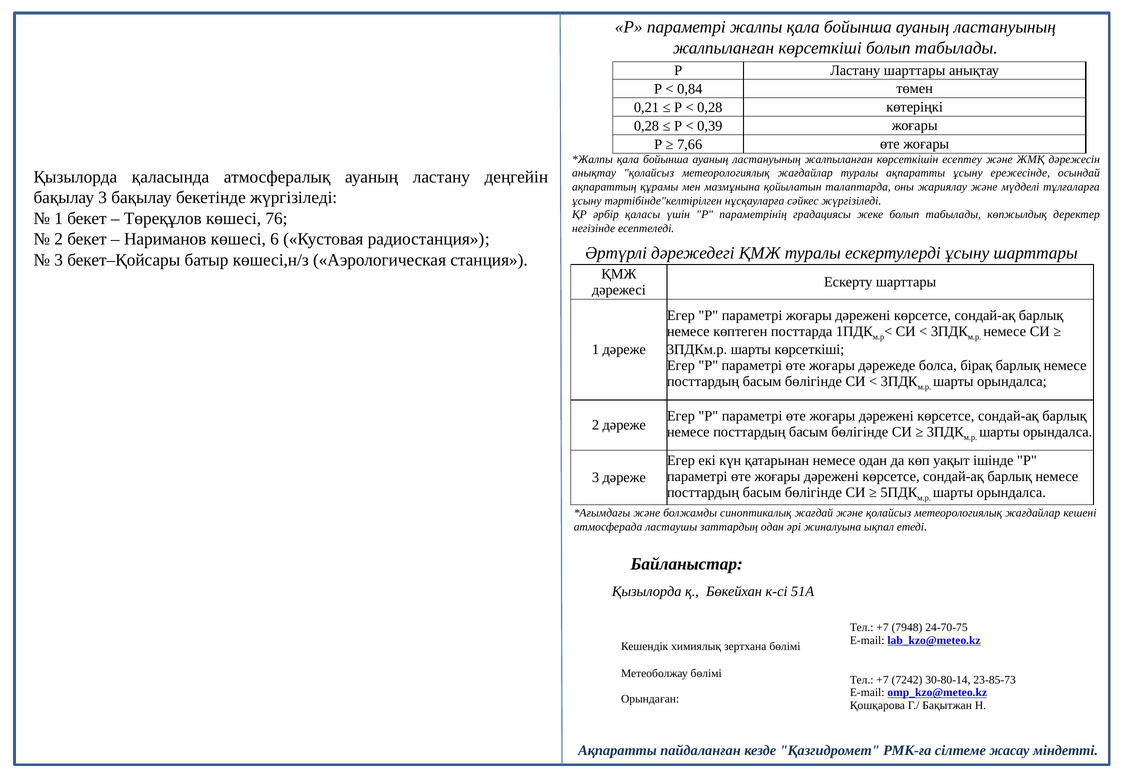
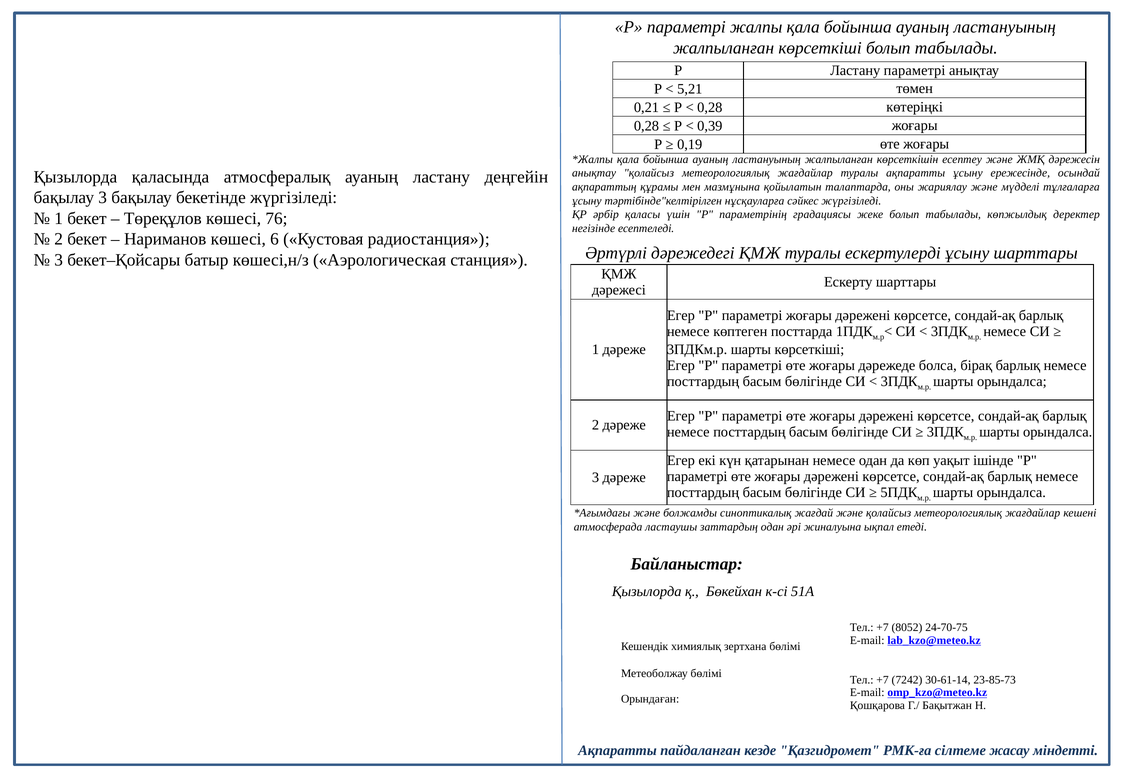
Ластану шарттары: шарттары -> параметрі (915, 71)
0,84: 0,84 -> 5,21 (690, 89)
7,66: 7,66 -> 0,19 (690, 145)
7948: 7948 -> 8052 (907, 628)
30-80-14: 30-80-14 -> 30-61-14 (948, 680)
